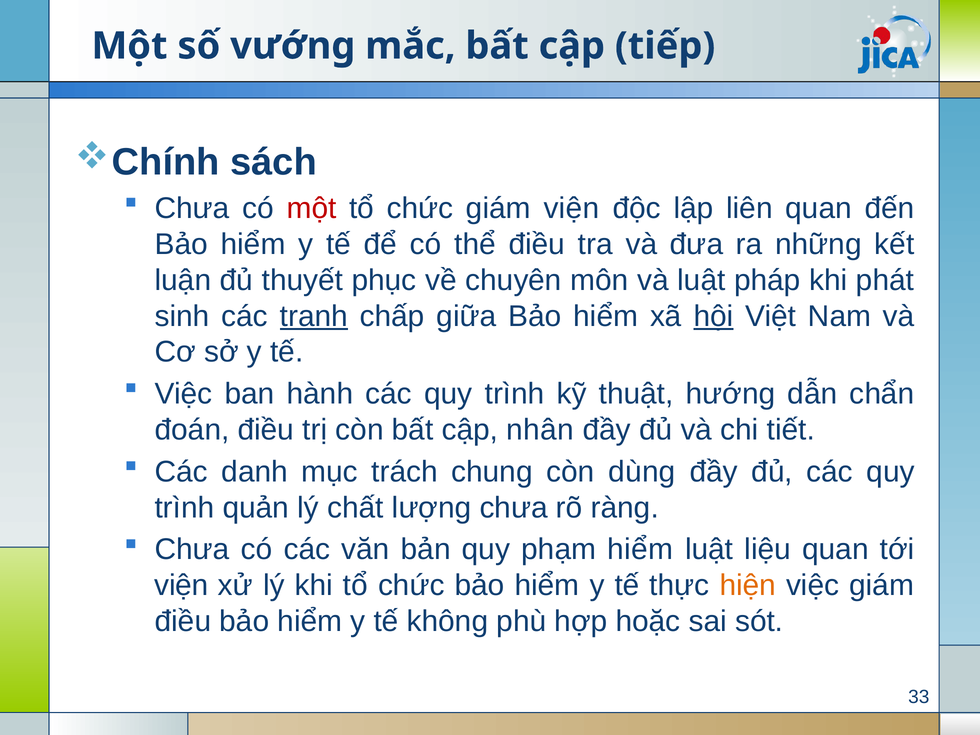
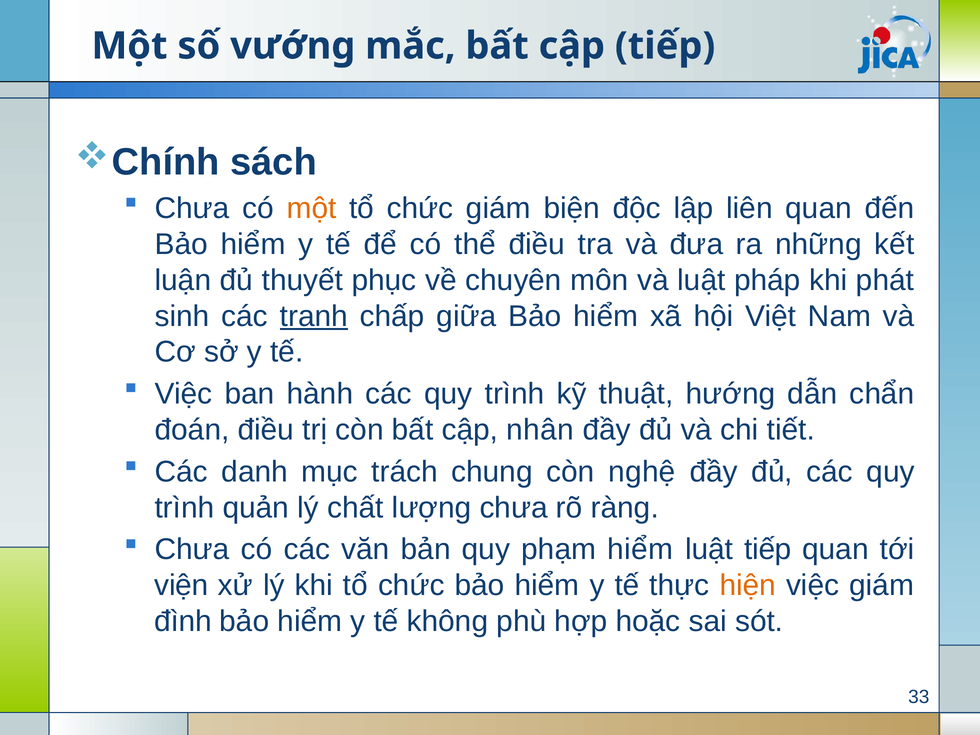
một colour: red -> orange (312, 208)
giám viện: viện -> biện (572, 208)
hội underline: present -> none (713, 316)
dùng: dùng -> nghệ (642, 472)
luật liệu: liệu -> tiếp (768, 550)
điều: điều -> đình (183, 621)
